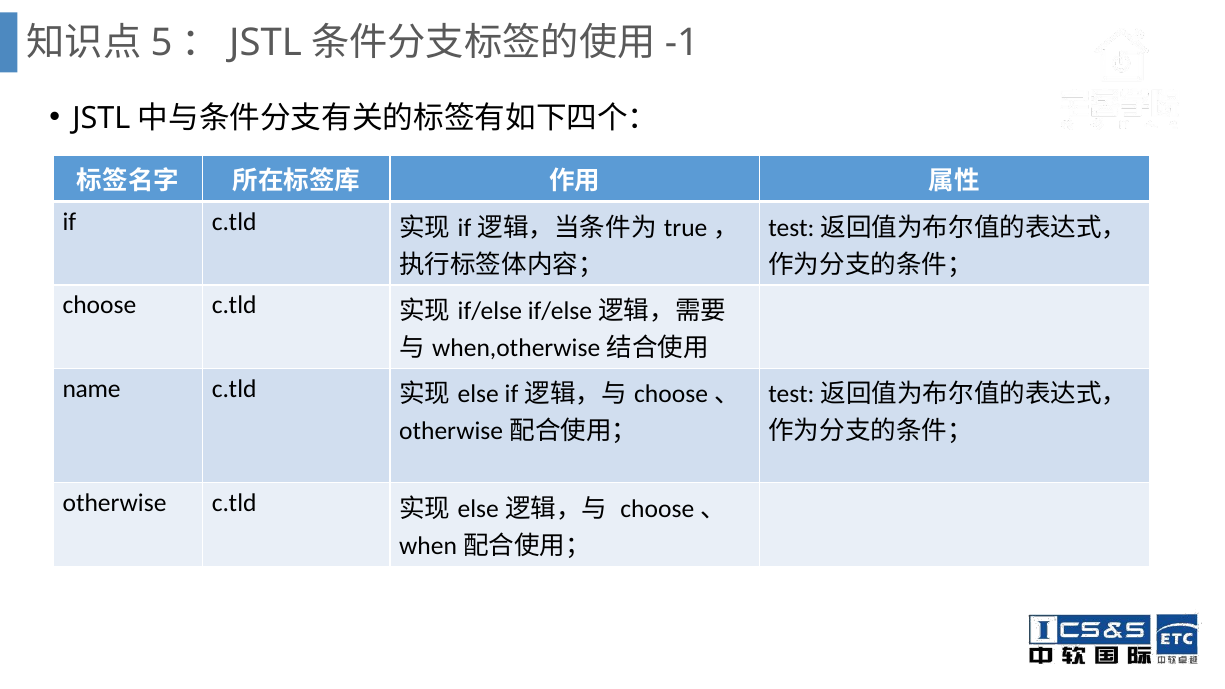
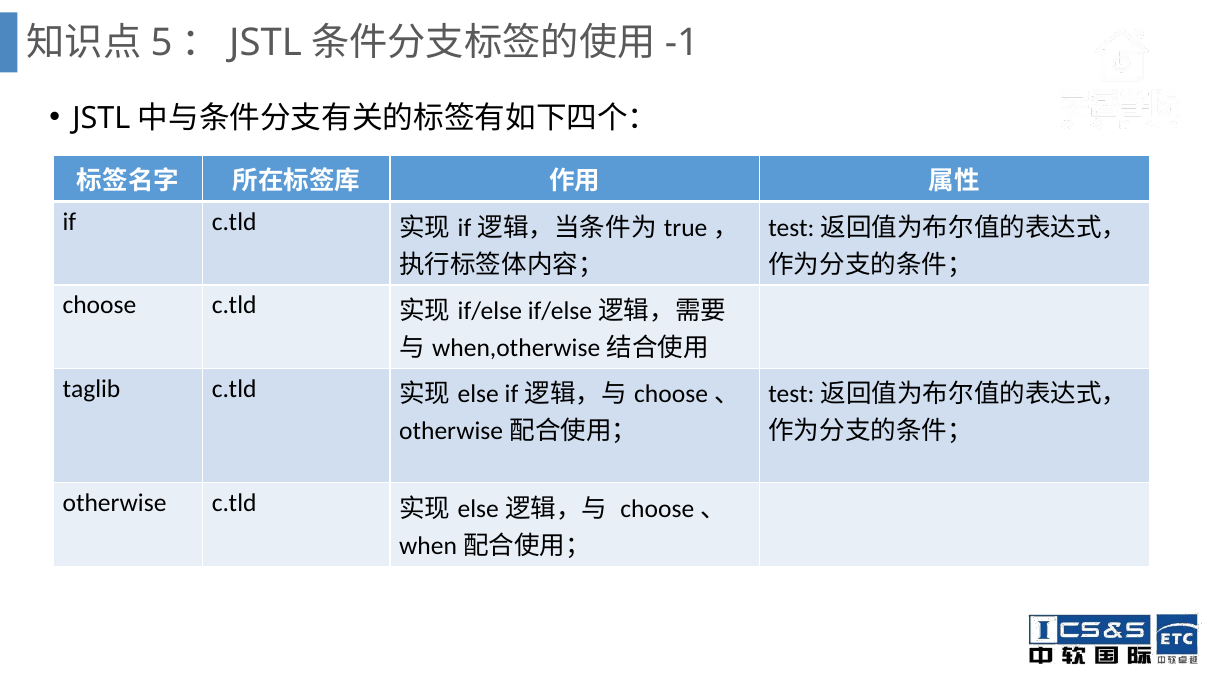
name: name -> taglib (91, 389)
